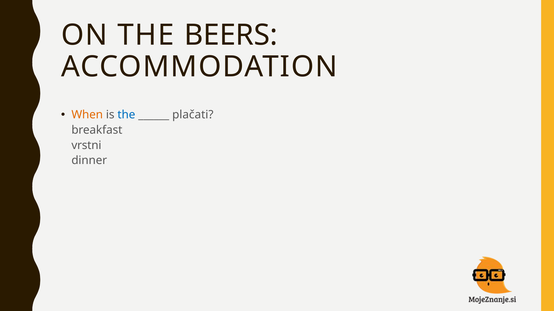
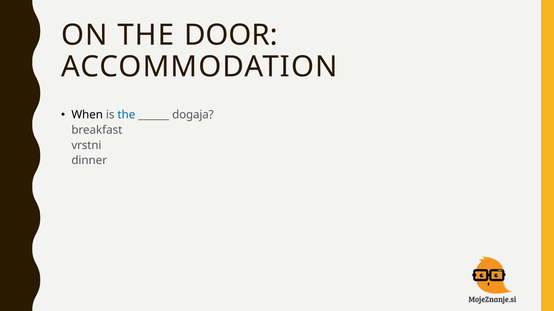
BEERS: BEERS -> DOOR (231, 35)
When colour: orange -> black (87, 115)
plačati: plačati -> dogaja (193, 115)
